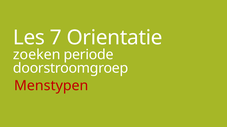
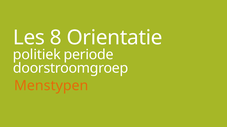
7: 7 -> 8 (56, 38)
zoeken: zoeken -> politiek (37, 55)
Menstypen colour: red -> orange (51, 86)
